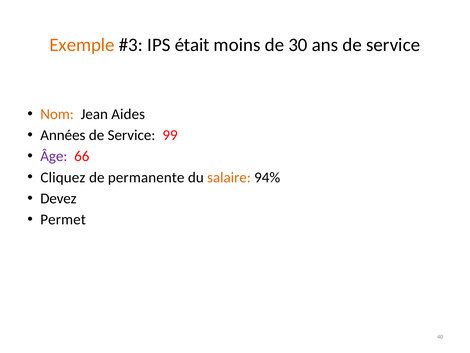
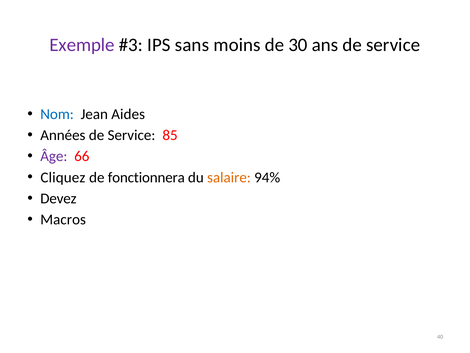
Exemple colour: orange -> purple (82, 45)
était: était -> sans (192, 45)
Nom colour: orange -> blue (57, 114)
99: 99 -> 85 (170, 135)
permanente: permanente -> fonctionnera (146, 177)
Permet: Permet -> Macros (63, 219)
